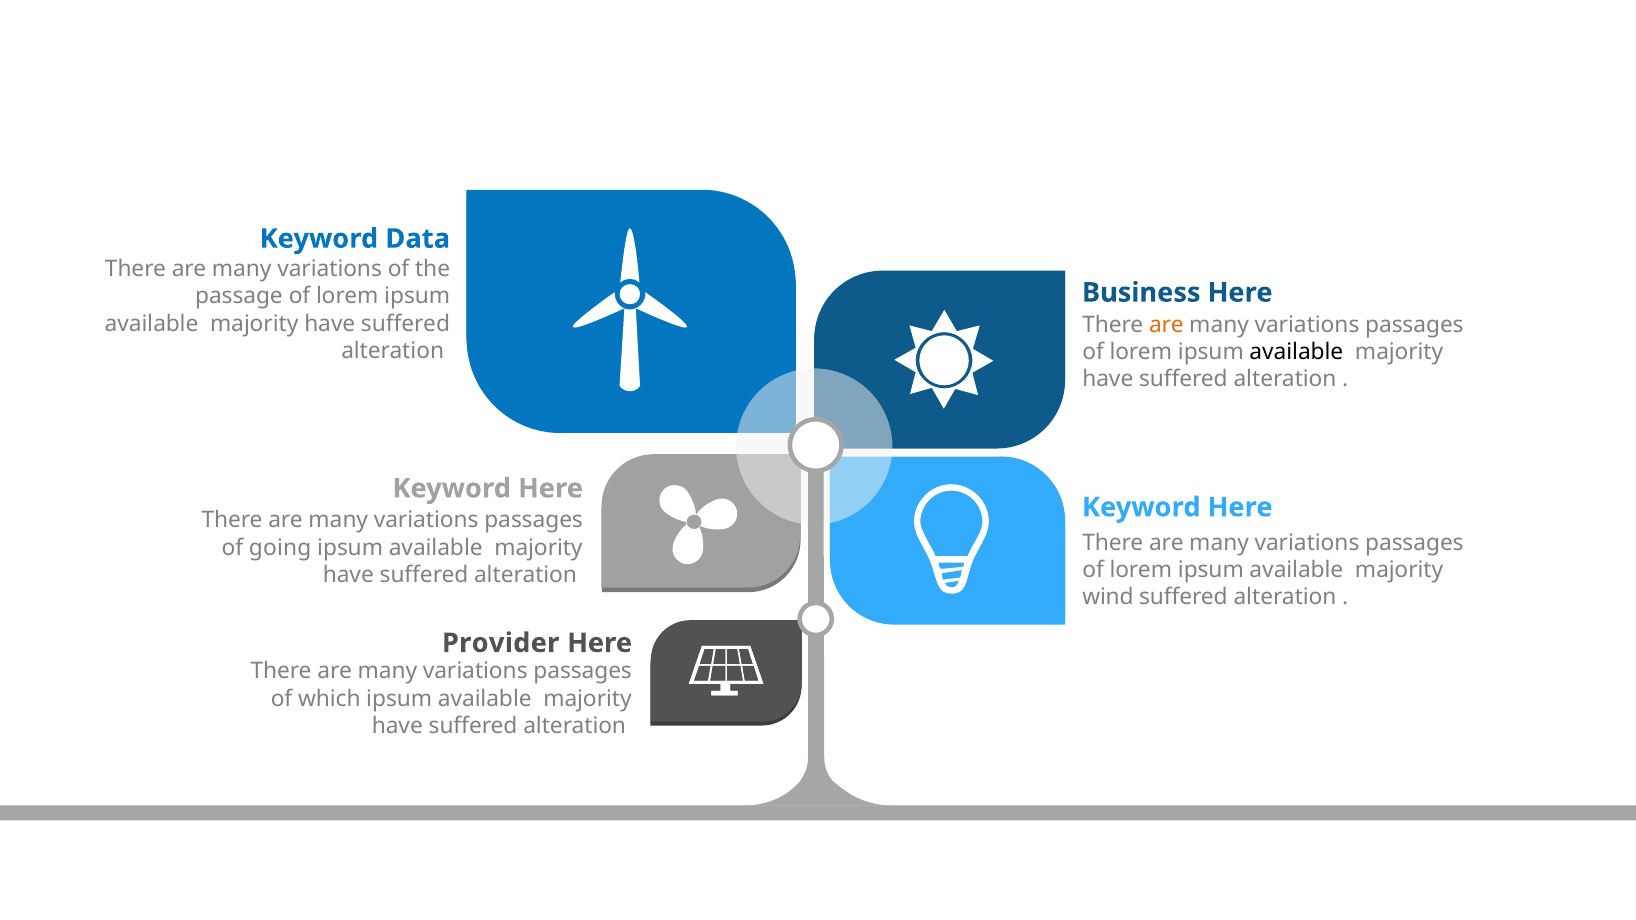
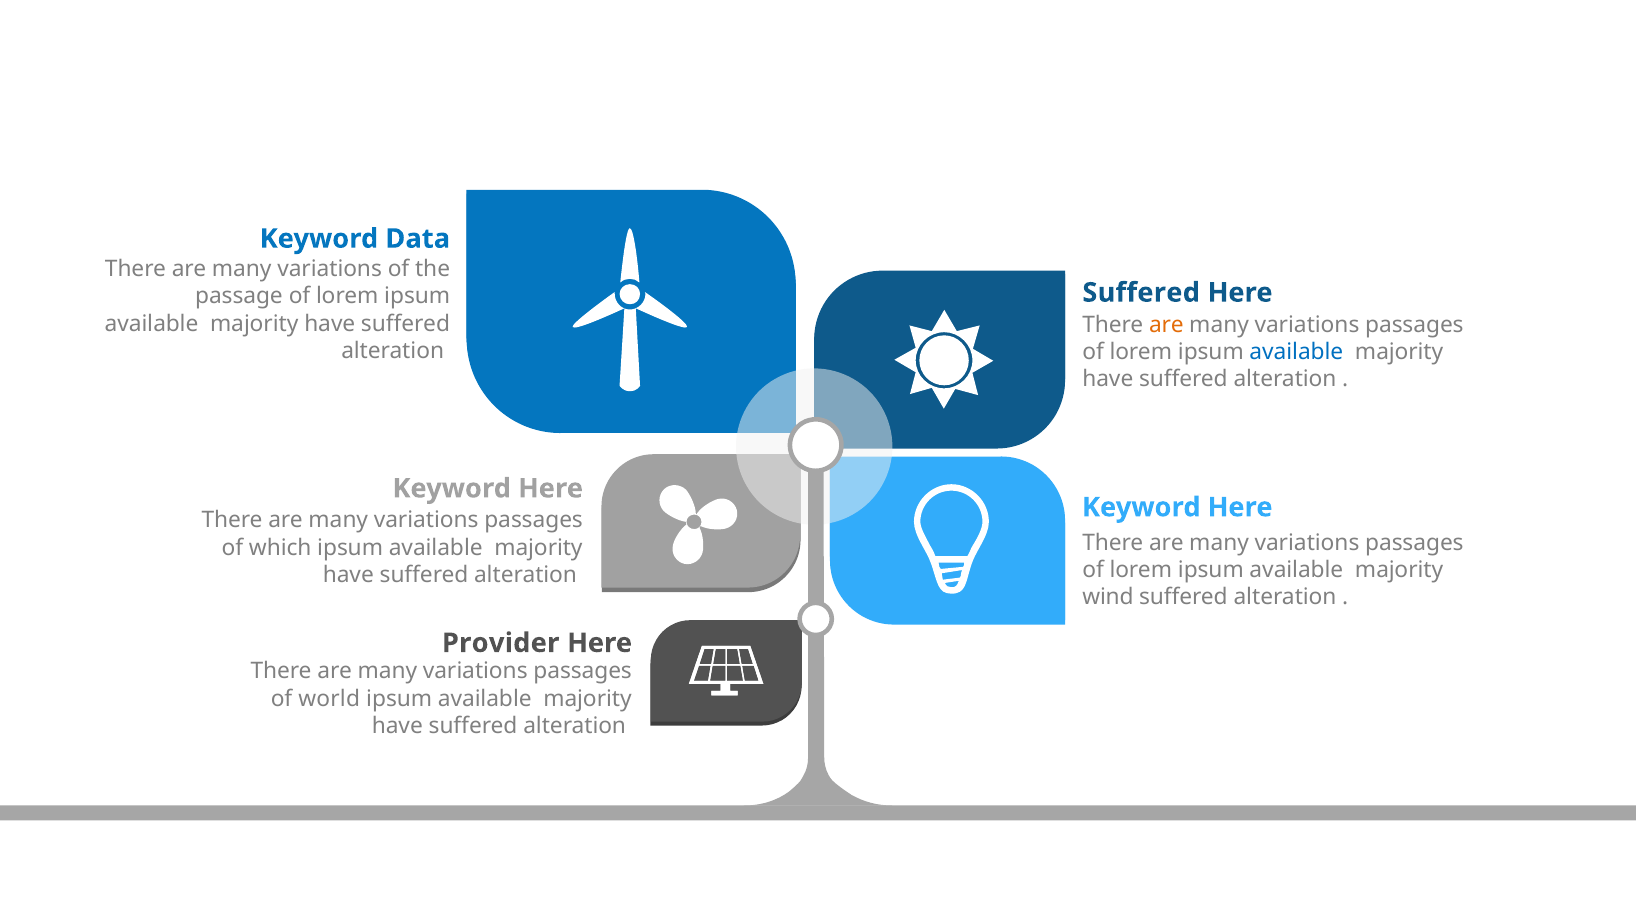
Business: Business -> Suffered (1141, 293)
available colour: black -> blue (1296, 352)
going: going -> which (280, 548)
which: which -> world (329, 699)
